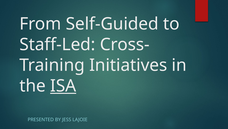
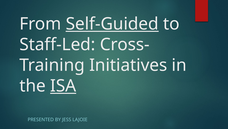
Self-Guided underline: none -> present (112, 24)
